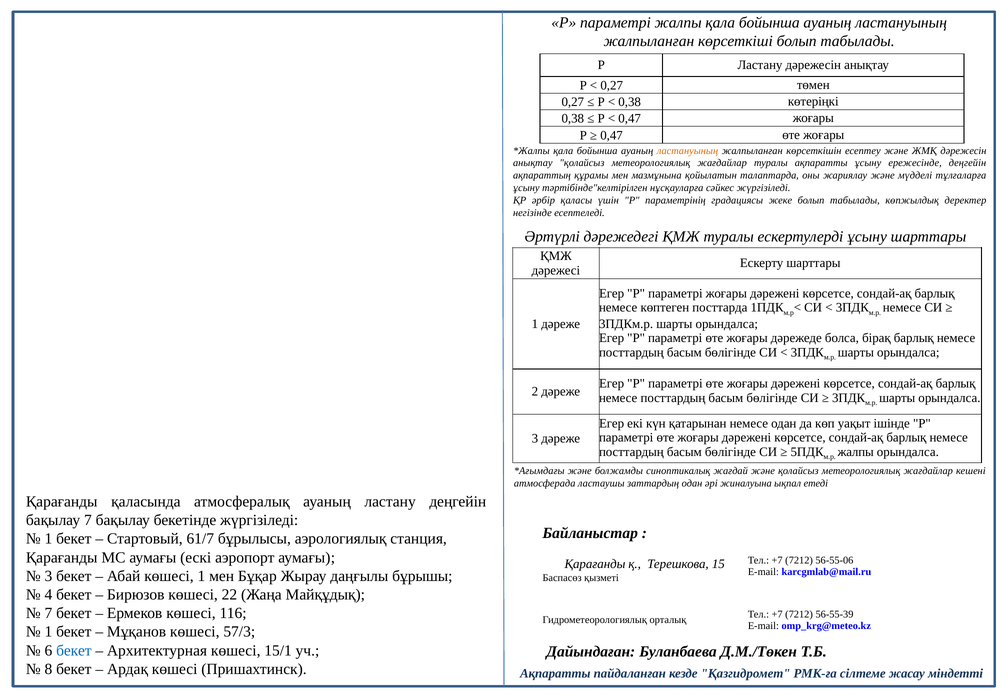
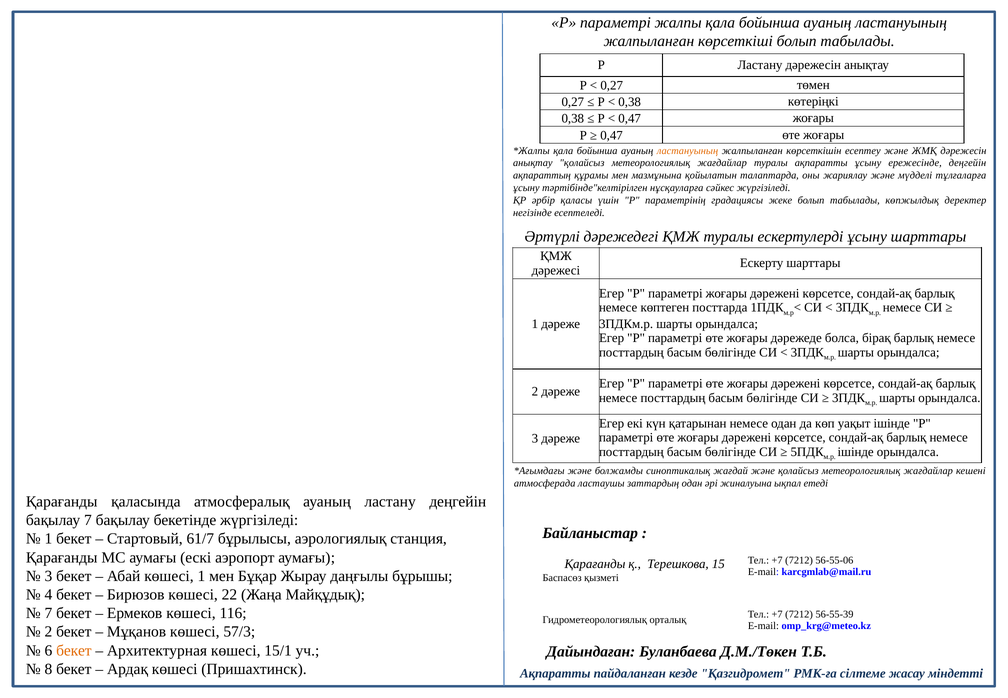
жалпы: жалпы -> ішінде (856, 452)
1: 1 -> 2 (48, 632)
бекет colour: blue -> orange (74, 650)
